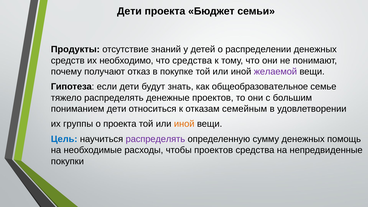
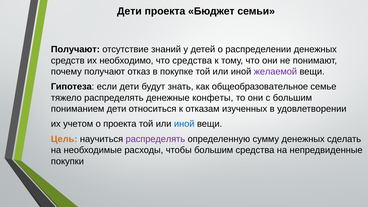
Продукты: Продукты -> Получают (75, 49)
денежные проектов: проектов -> конфеты (213, 98)
семейным: семейным -> изученных (245, 109)
группы: группы -> учетом (78, 124)
иной colour: orange -> blue (184, 124)
Цель colour: blue -> orange (64, 139)
помощь: помощь -> сделать (344, 139)
чтобы проектов: проектов -> большим (214, 150)
